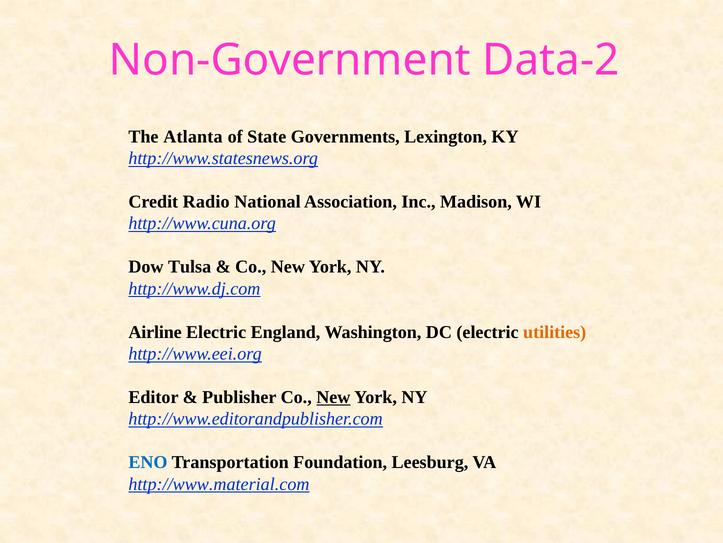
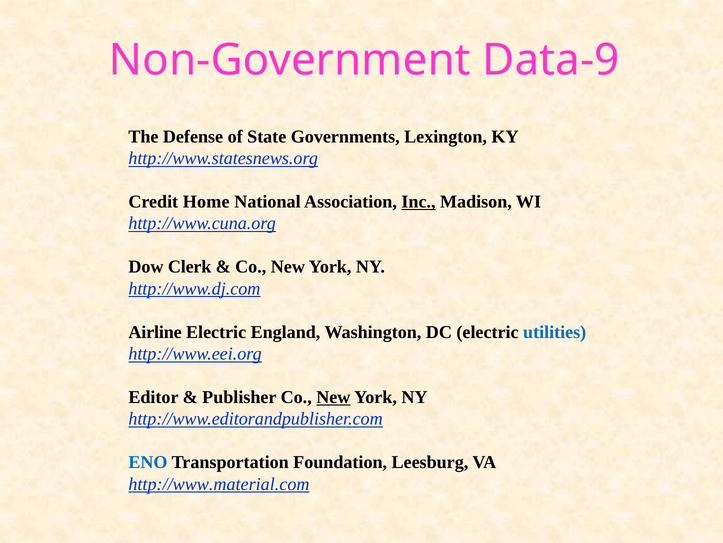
Data-2: Data-2 -> Data-9 (551, 60)
Atlanta: Atlanta -> Defense (193, 136)
Radio: Radio -> Home (206, 202)
Inc underline: none -> present (419, 202)
Tulsa: Tulsa -> Clerk (190, 267)
utilities colour: orange -> blue (555, 332)
